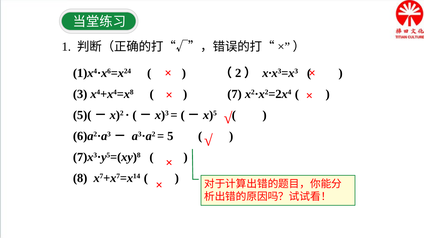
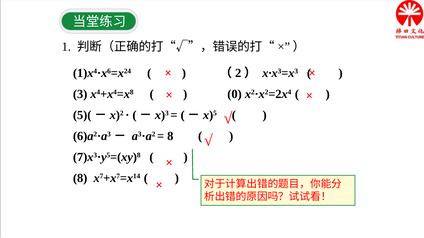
7: 7 -> 0 (235, 94)
5: 5 -> 8 (170, 136)
